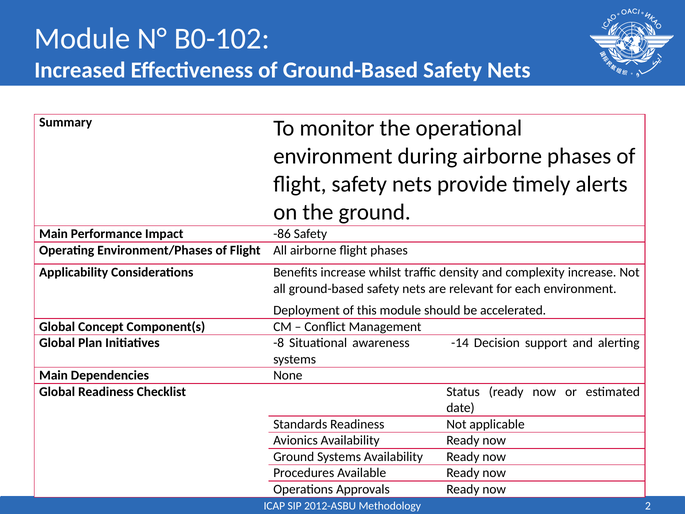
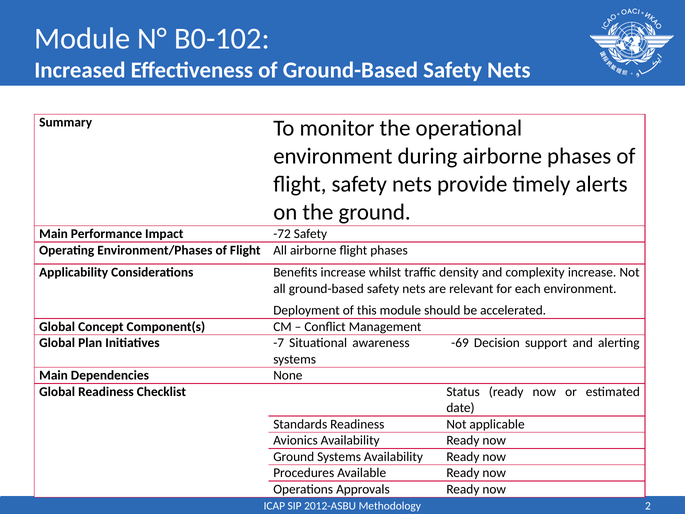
-86: -86 -> -72 (282, 234)
-8: -8 -> -7 (279, 343)
-14: -14 -> -69 (460, 343)
